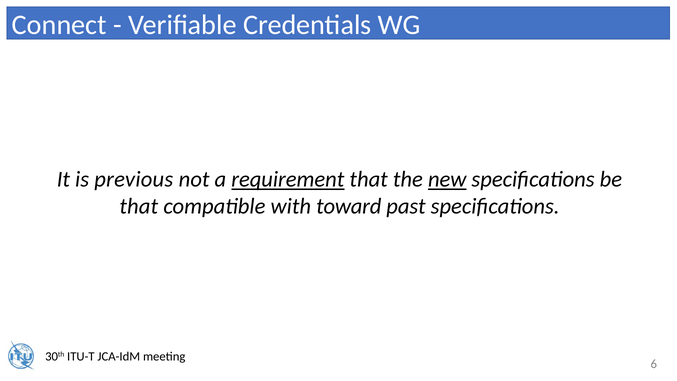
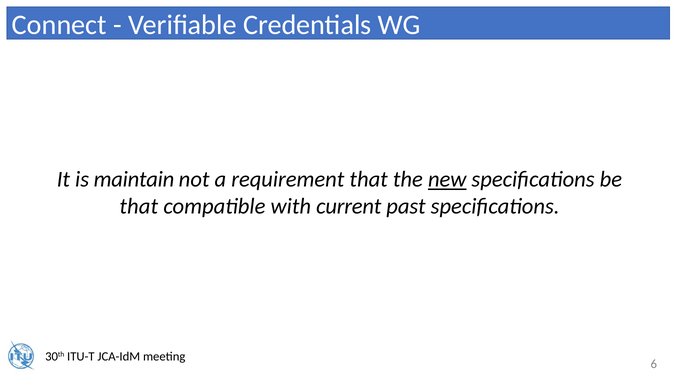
previous: previous -> maintain (134, 179)
requirement underline: present -> none (288, 179)
toward: toward -> current (349, 206)
